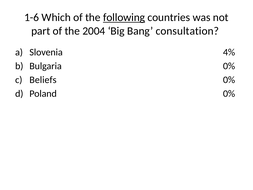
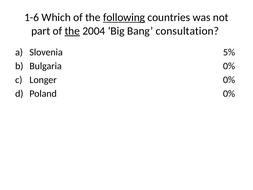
the underline: none -> present (72, 31)
4%: 4% -> 5% (229, 52)
Beliefs: Beliefs -> Longer (43, 80)
